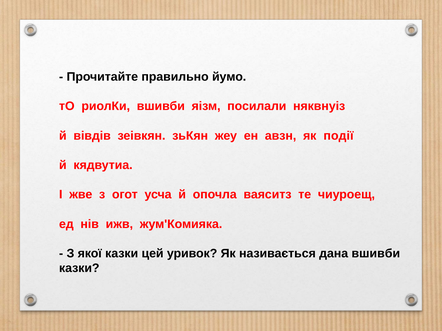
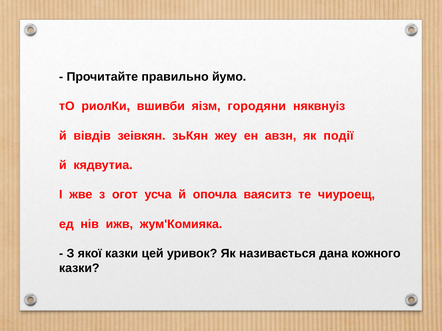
посилали: посилали -> городяни (257, 106)
дана вшивби: вшивби -> кожного (376, 254)
